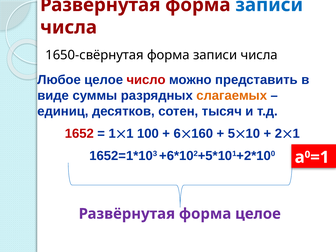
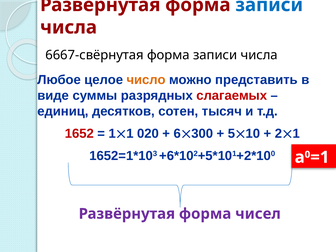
1650-свёрнутая: 1650-свёрнутая -> 6667-свёрнутая (95, 55)
число colour: red -> orange (146, 80)
слагаемых colour: orange -> red (232, 96)
100: 100 -> 020 (148, 133)
160: 160 -> 300 (202, 133)
форма целое: целое -> чисел (258, 214)
